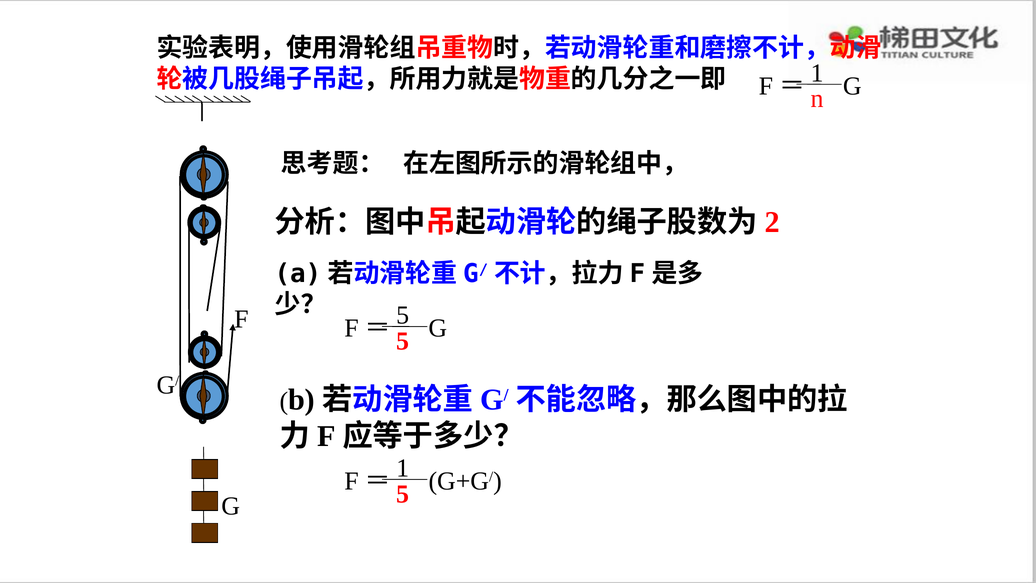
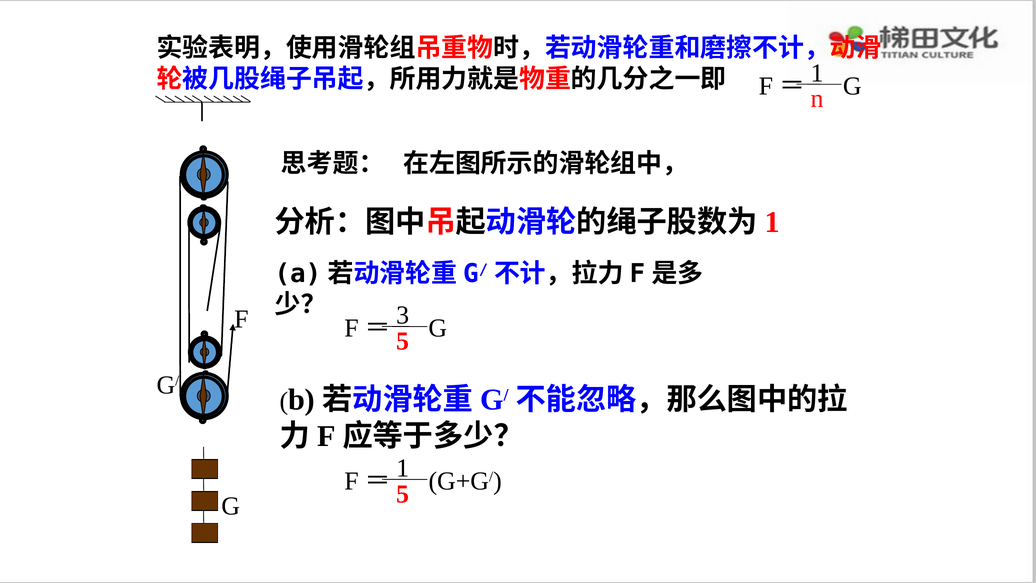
2: 2 -> 1 (772, 222)
F 5: 5 -> 3 (403, 315)
